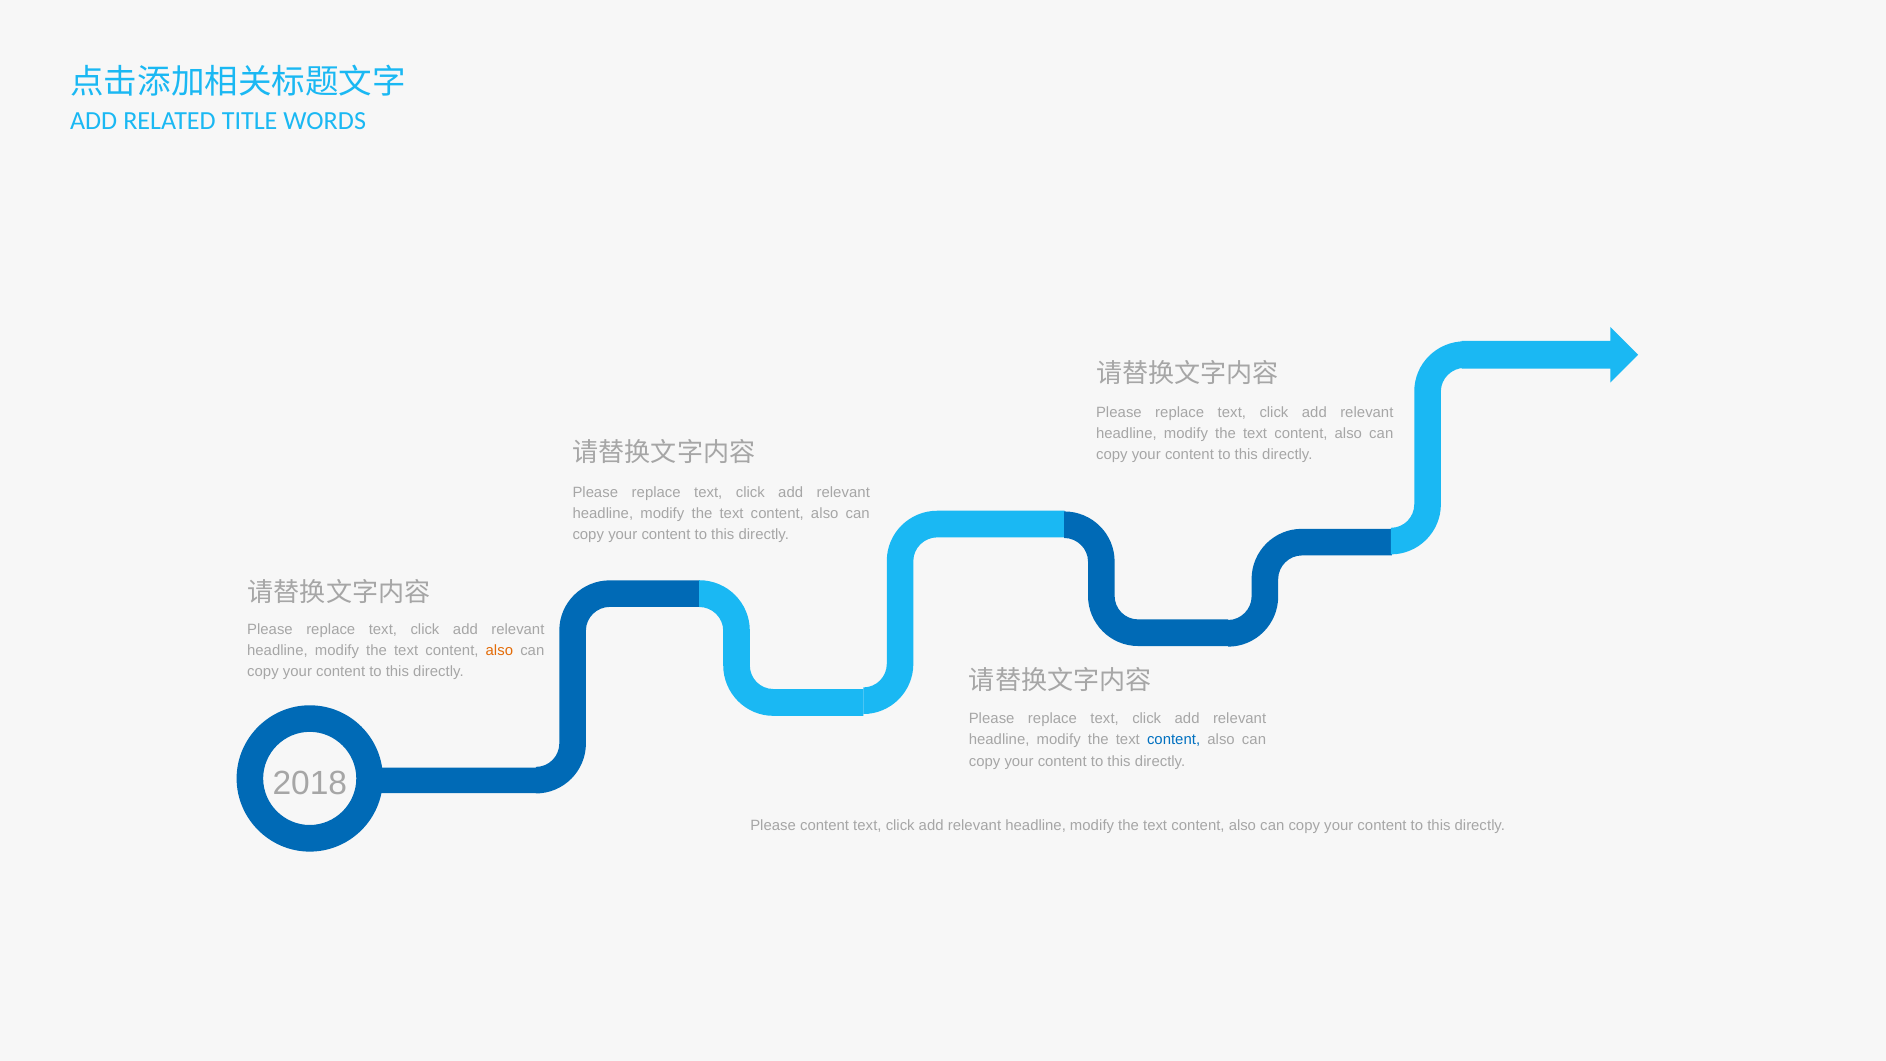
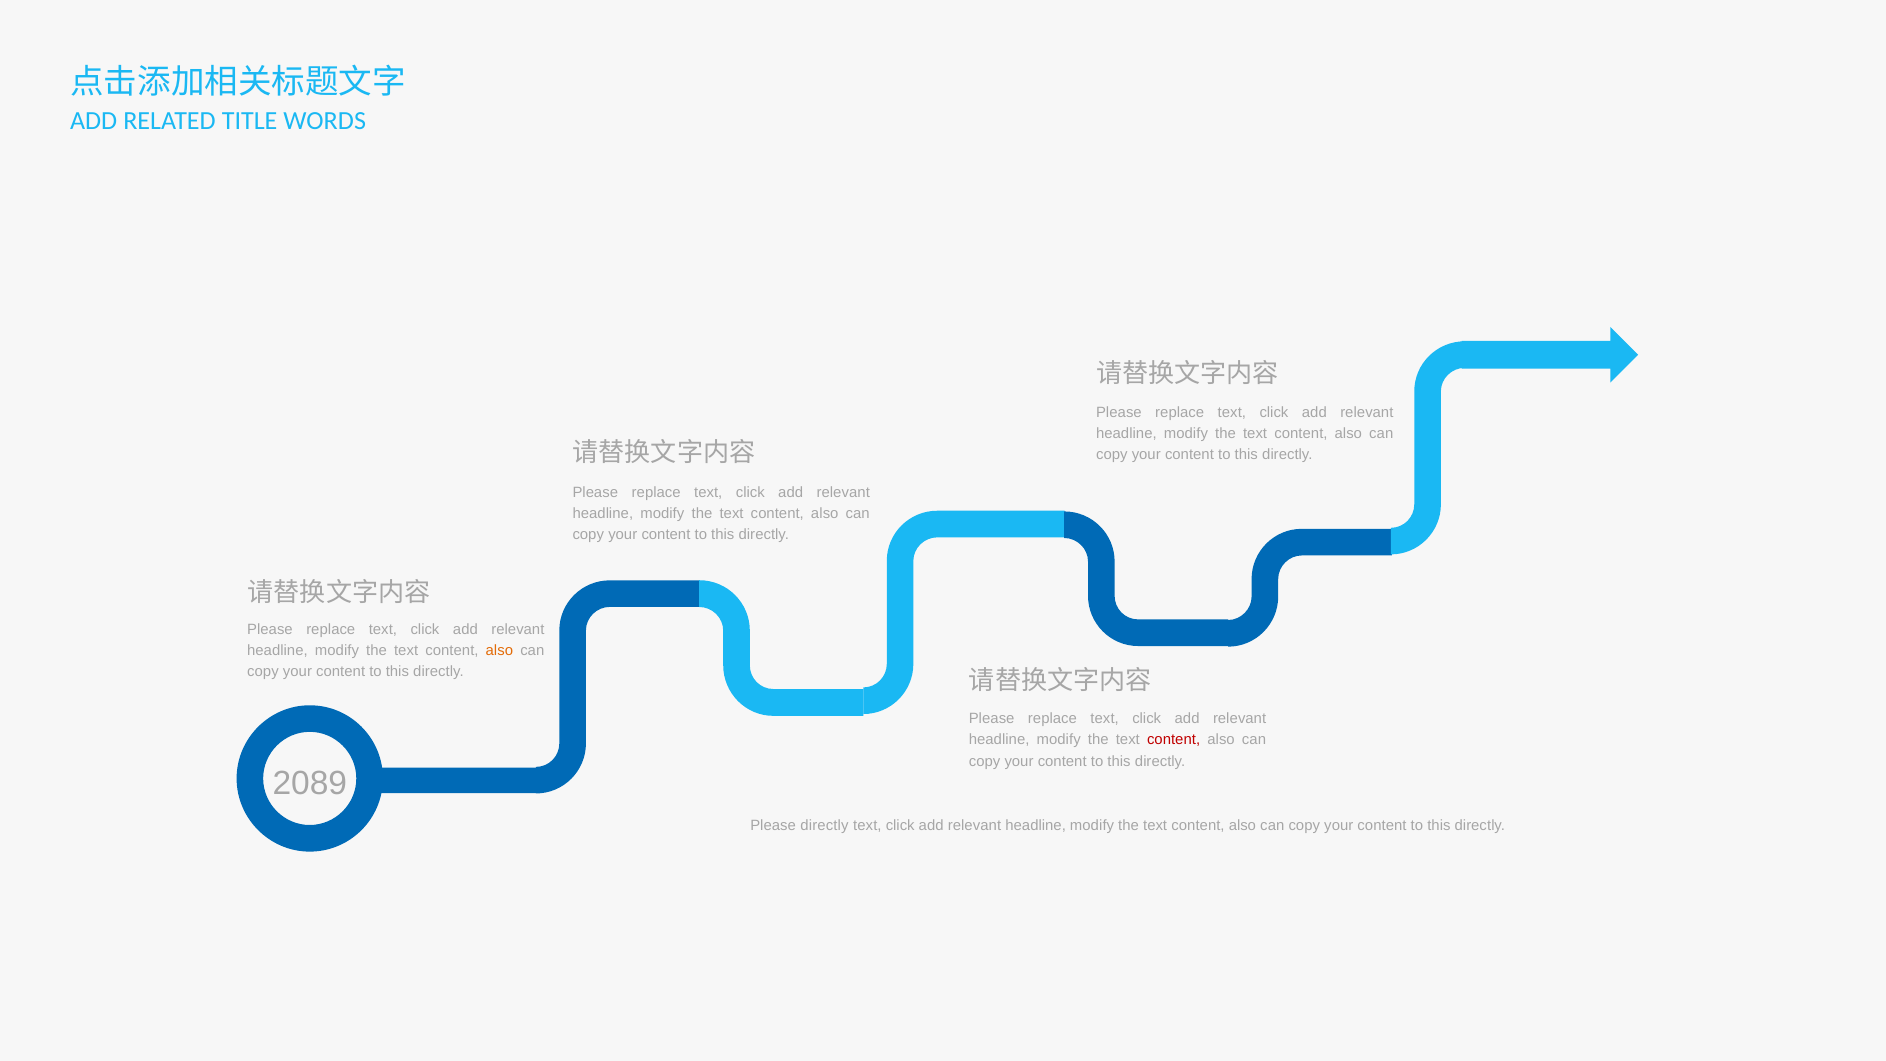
content colour: blue -> red (1174, 740)
2018: 2018 -> 2089 (310, 783)
Please content: content -> directly (824, 826)
